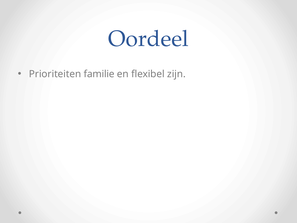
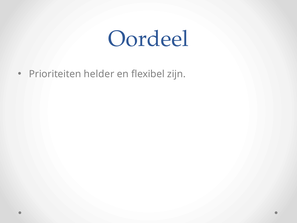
familie: familie -> helder (99, 74)
